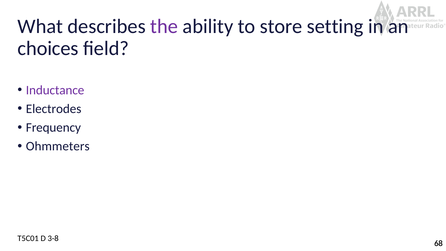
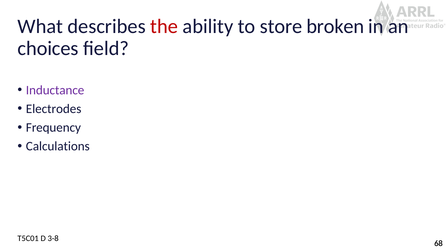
the colour: purple -> red (164, 26)
setting: setting -> broken (335, 26)
Ohmmeters: Ohmmeters -> Calculations (58, 146)
